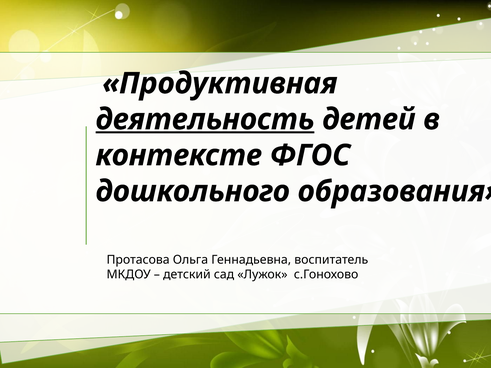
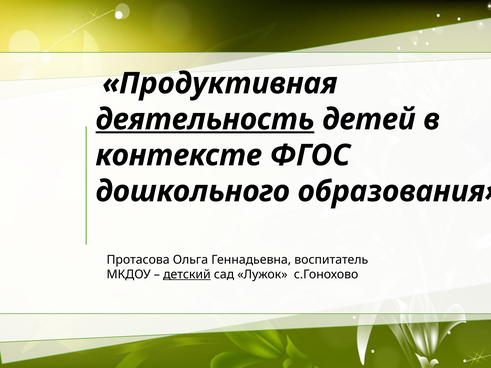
детский underline: none -> present (187, 275)
